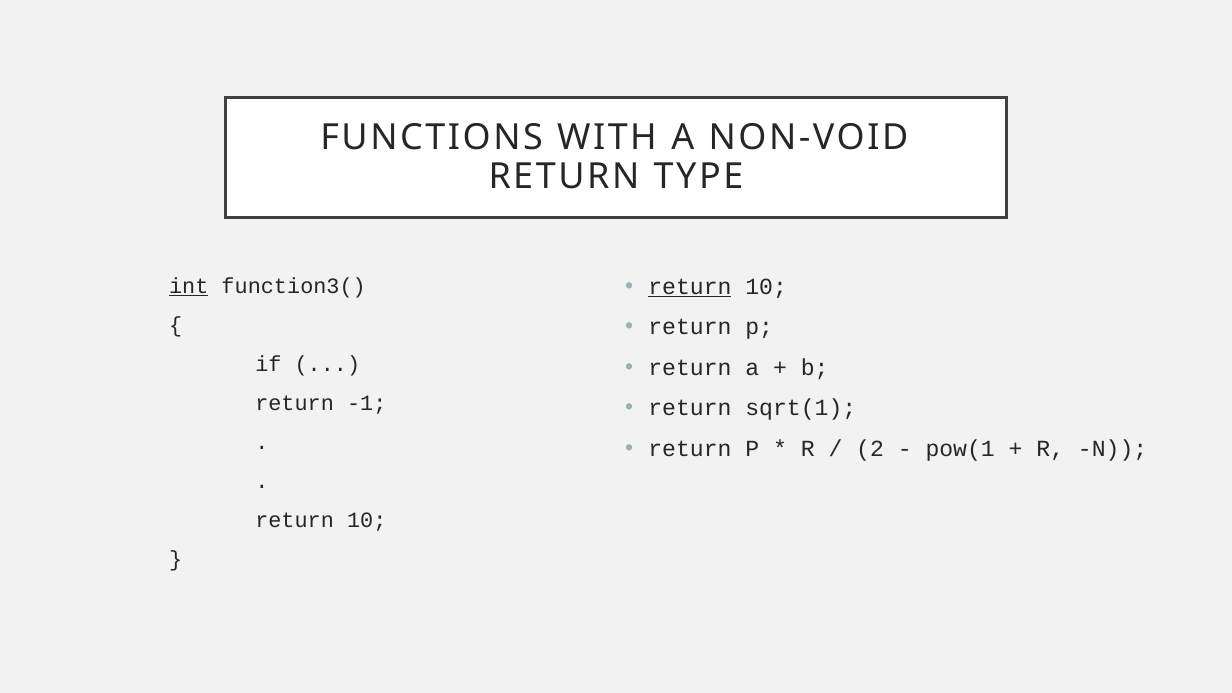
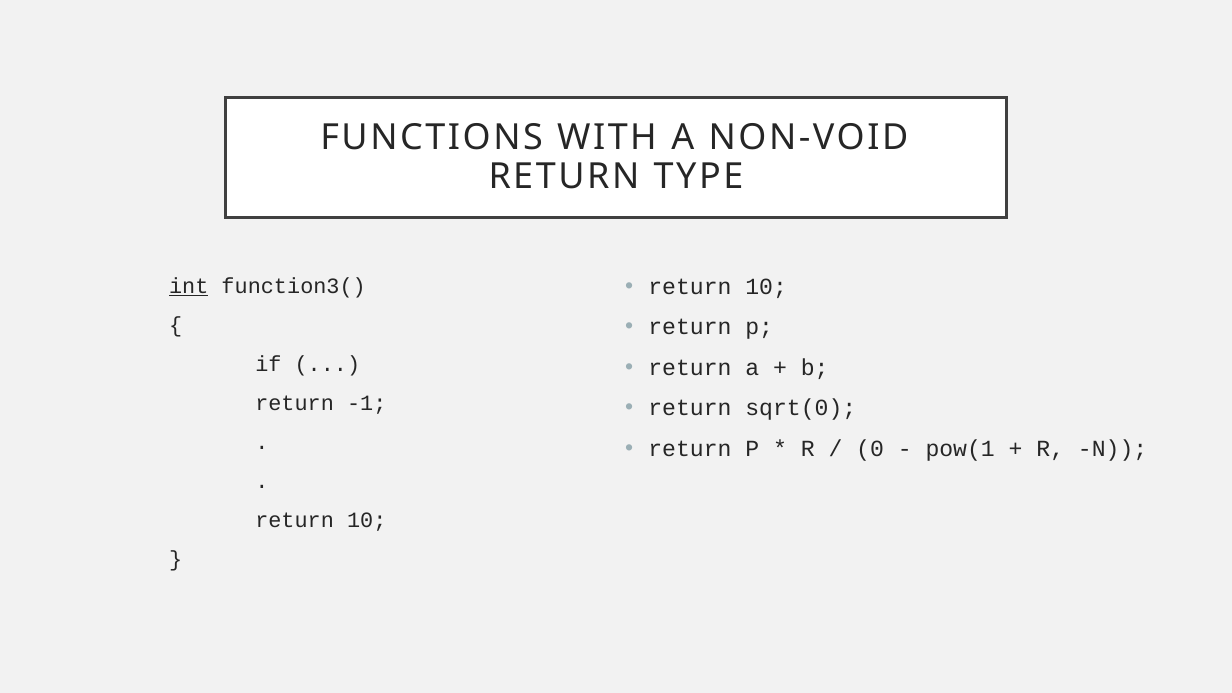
return underline: present -> none (690, 287)
sqrt(1: sqrt(1 -> sqrt(0 (801, 408)
2: 2 -> 0 (870, 449)
